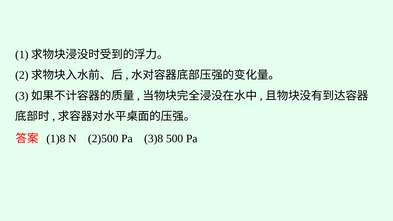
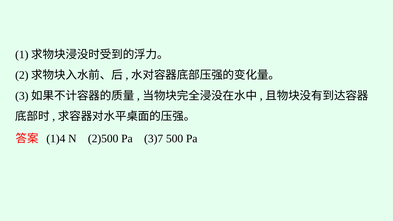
1)8: 1)8 -> 1)4 (56, 139)
3)8: 3)8 -> 3)7 (154, 139)
